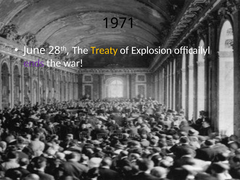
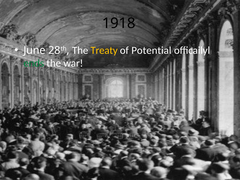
1971: 1971 -> 1918 (119, 23)
Explosion: Explosion -> Potential (151, 50)
ends colour: purple -> green (34, 63)
